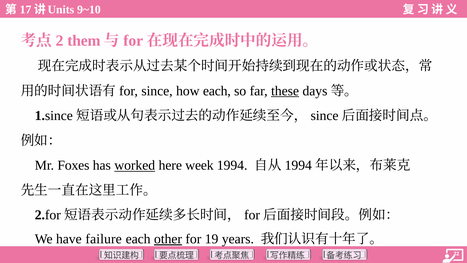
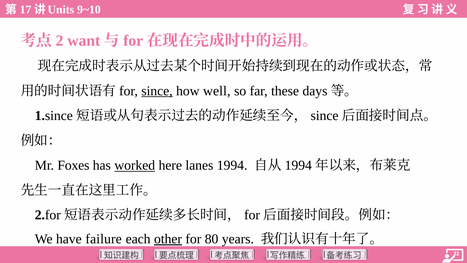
them: them -> want (84, 41)
since underline: none -> present (157, 91)
how each: each -> well (217, 91)
these underline: present -> none (285, 91)
week: week -> lanes (199, 165)
19: 19 -> 80 (212, 239)
